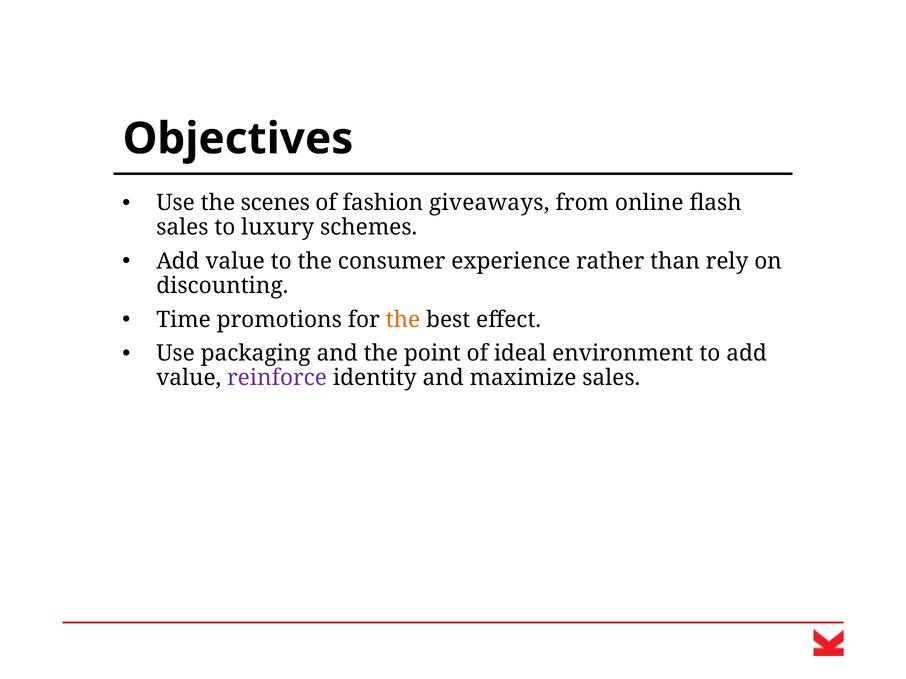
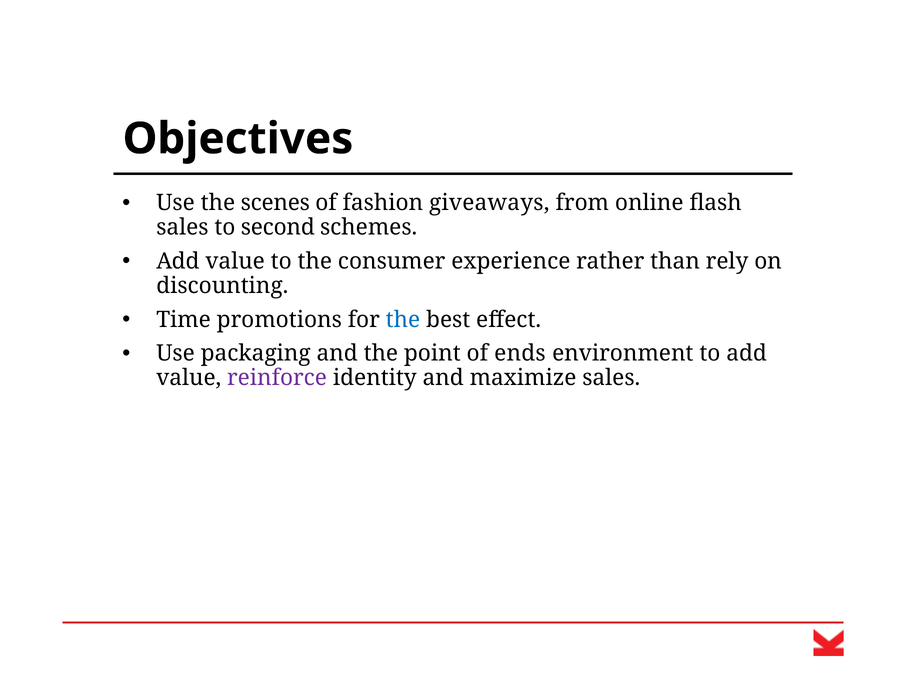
luxury: luxury -> second (278, 228)
the colour: orange -> blue (403, 320)
ideal: ideal -> ends (520, 354)
